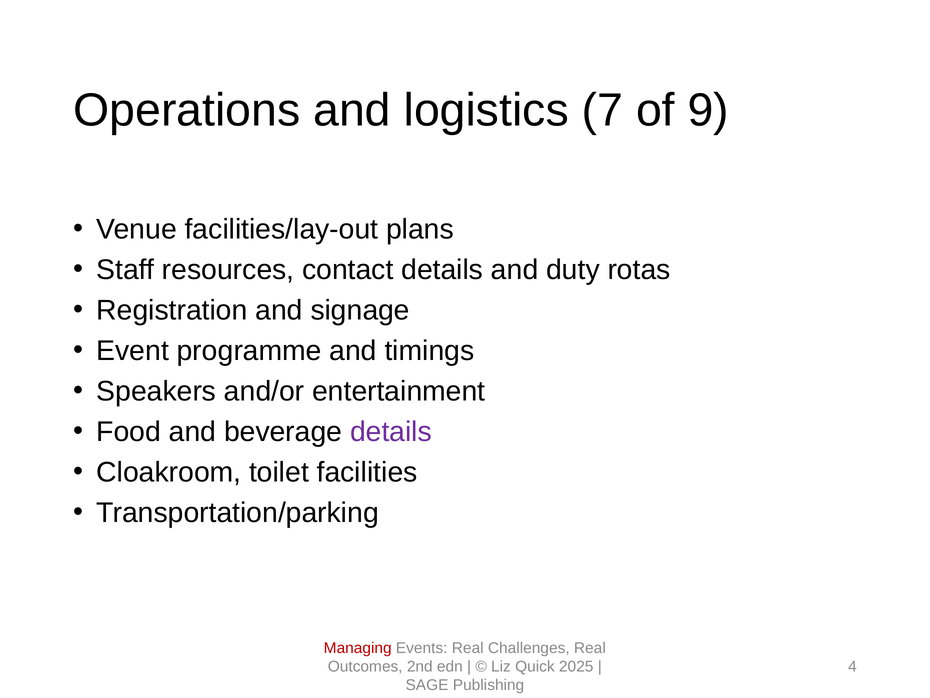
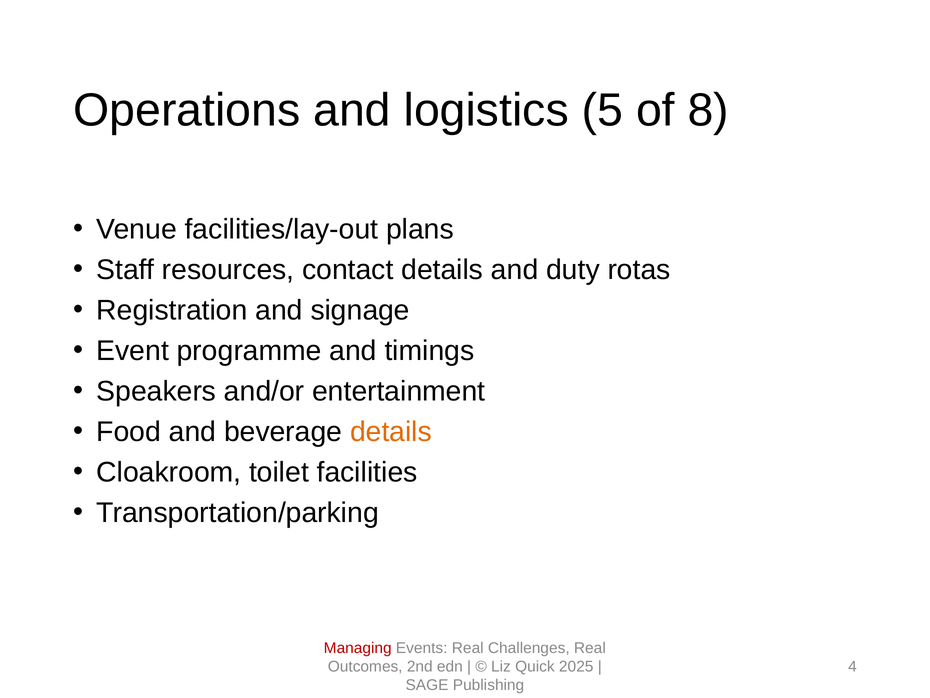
7: 7 -> 5 (603, 111)
9: 9 -> 8 (708, 111)
details colour: purple -> orange (391, 432)
